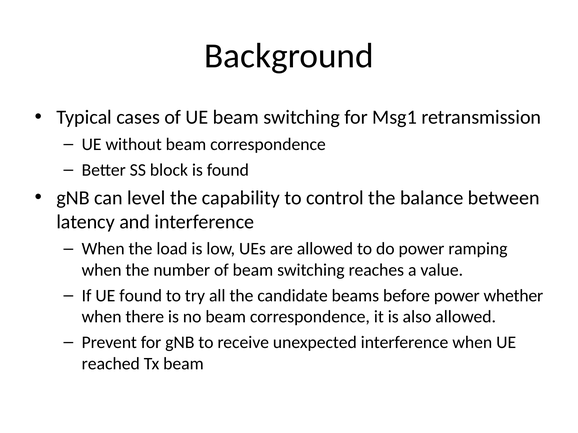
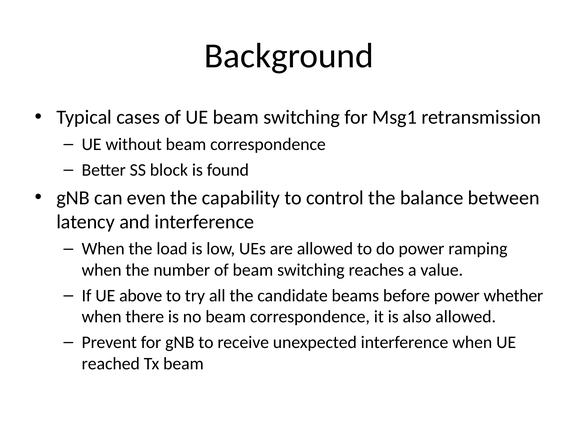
level: level -> even (146, 198)
UE found: found -> above (141, 296)
